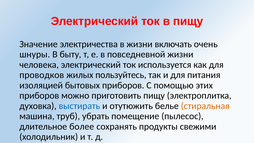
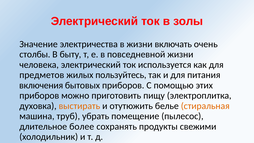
в пищу: пищу -> золы (188, 21)
шнуры: шнуры -> столбы (35, 54)
проводков: проводков -> предметов (42, 75)
изоляцией: изоляцией -> включения (41, 85)
выстирать colour: blue -> orange (79, 106)
